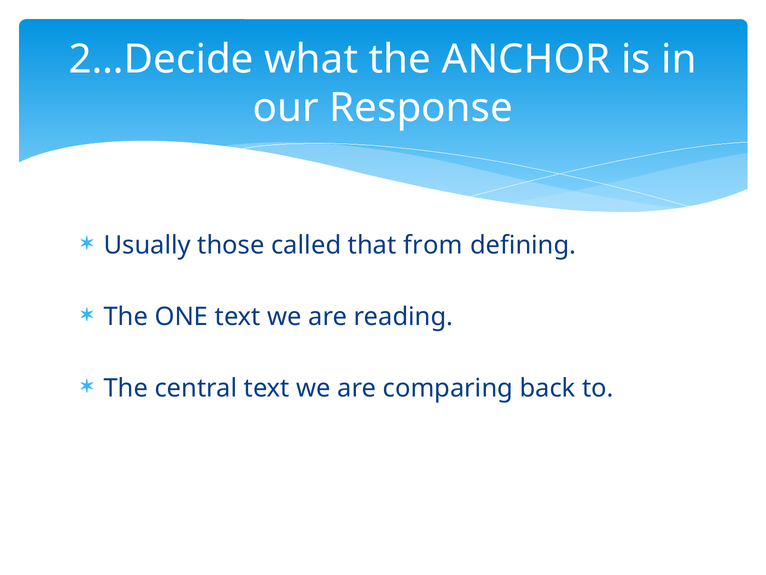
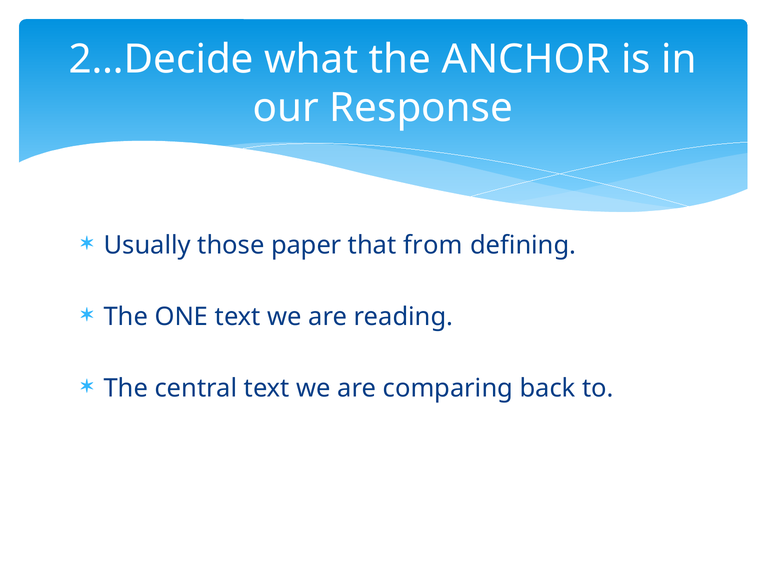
called: called -> paper (306, 245)
